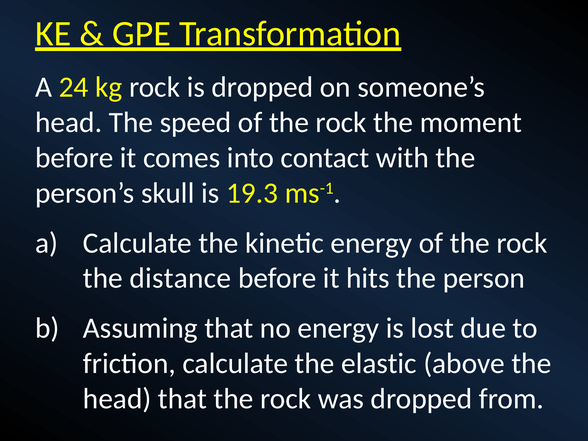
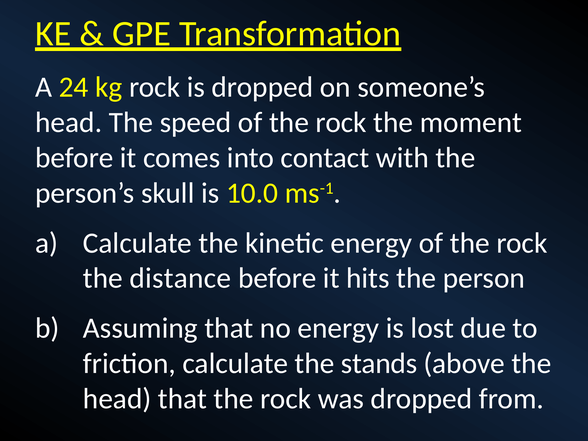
19.3: 19.3 -> 10.0 (252, 193)
elastic: elastic -> stands (379, 364)
